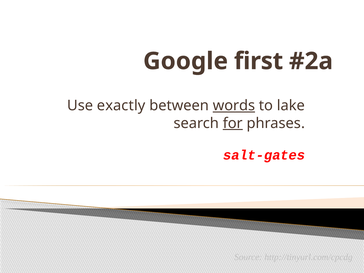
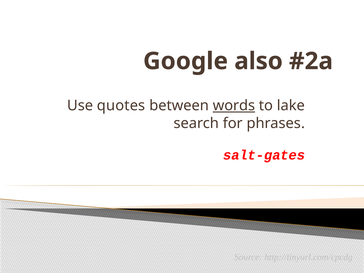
first: first -> also (259, 61)
exactly: exactly -> quotes (121, 106)
for underline: present -> none (233, 123)
